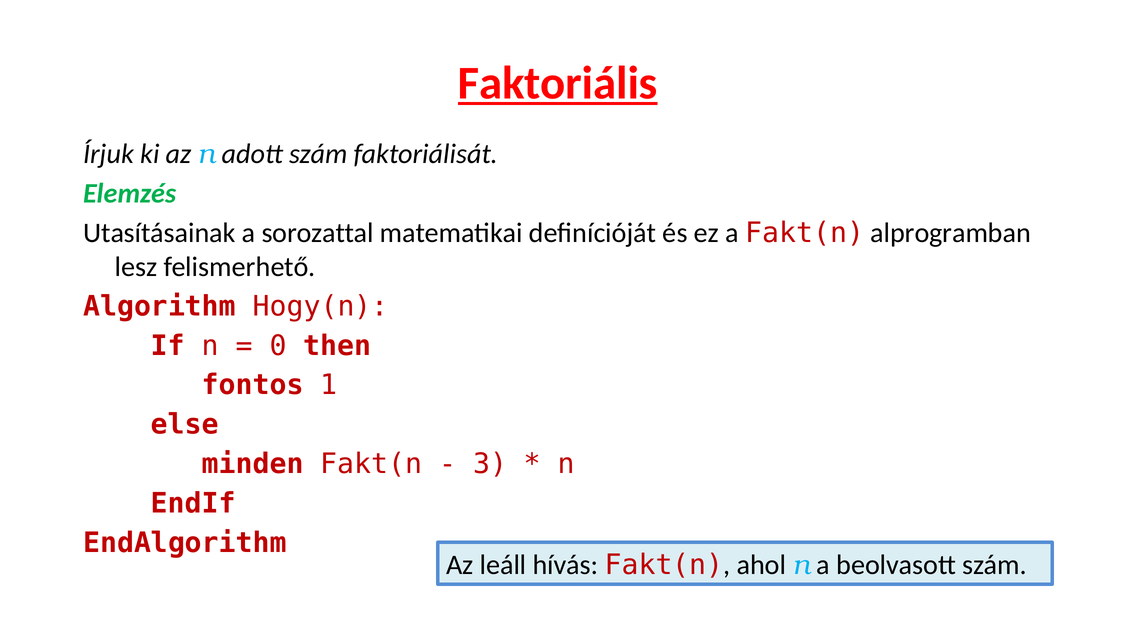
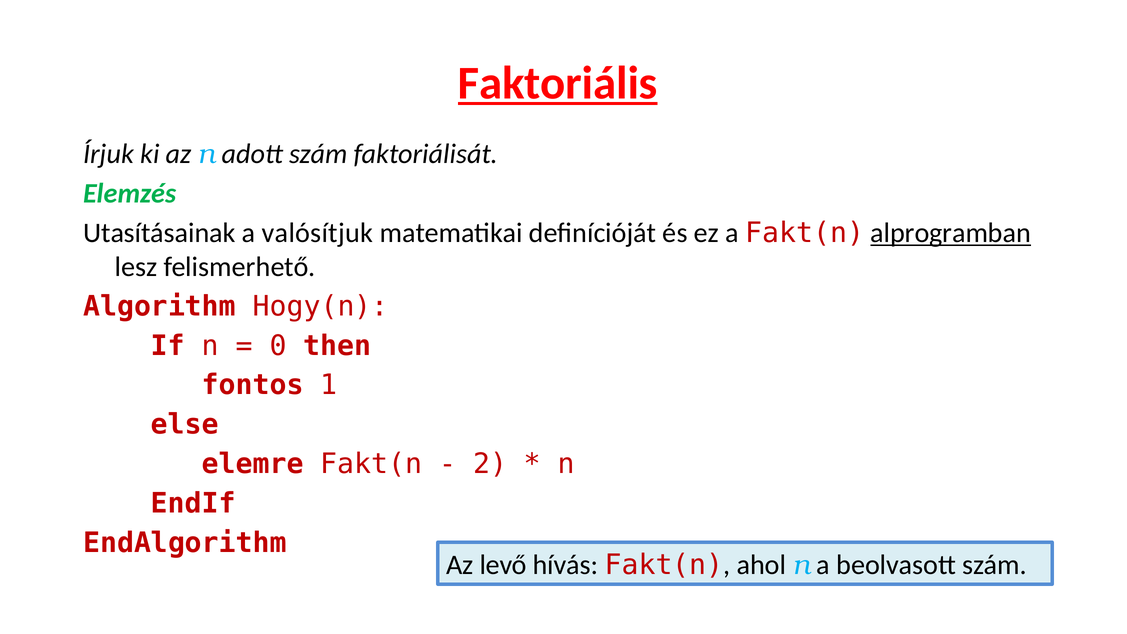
sorozattal: sorozattal -> valósítjuk (317, 233)
alprogramban underline: none -> present (951, 233)
minden: minden -> elemre (253, 464)
3: 3 -> 2 (490, 464)
leáll: leáll -> levő (503, 565)
